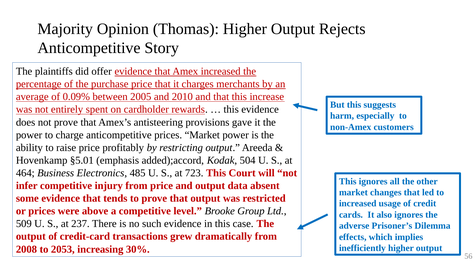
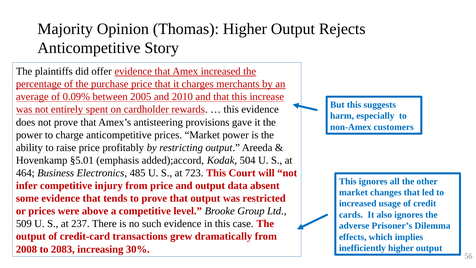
2053: 2053 -> 2083 (63, 249)
